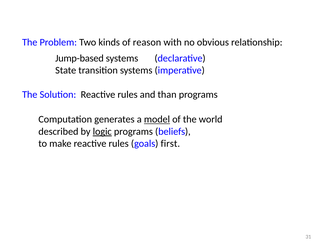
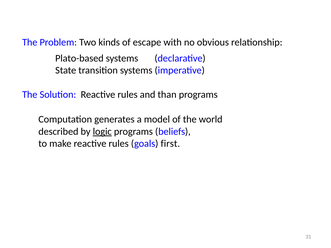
reason: reason -> escape (147, 42)
Jump-based: Jump-based -> Plato-based (79, 58)
model underline: present -> none (157, 119)
